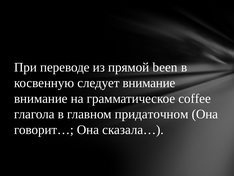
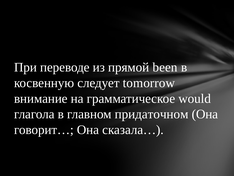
следует внимание: внимание -> tomorrow (149, 83)
coffee: coffee -> would (195, 98)
